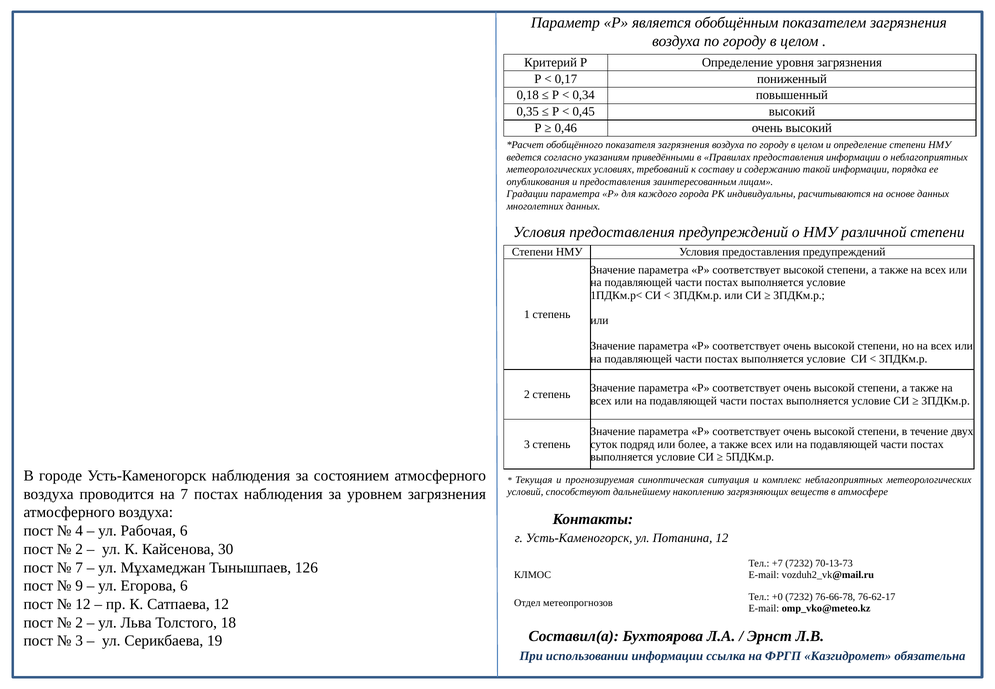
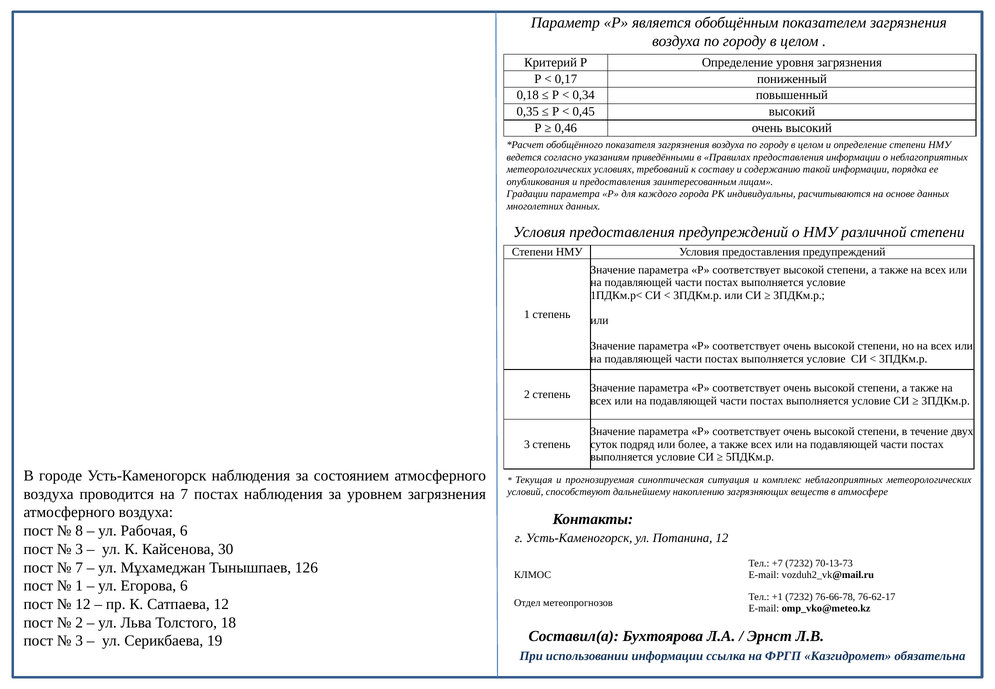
4: 4 -> 8 (79, 531)
2: 2 -> 3 (79, 549)
9: 9 -> 1 (79, 586)
+0: +0 -> +1 (777, 597)
